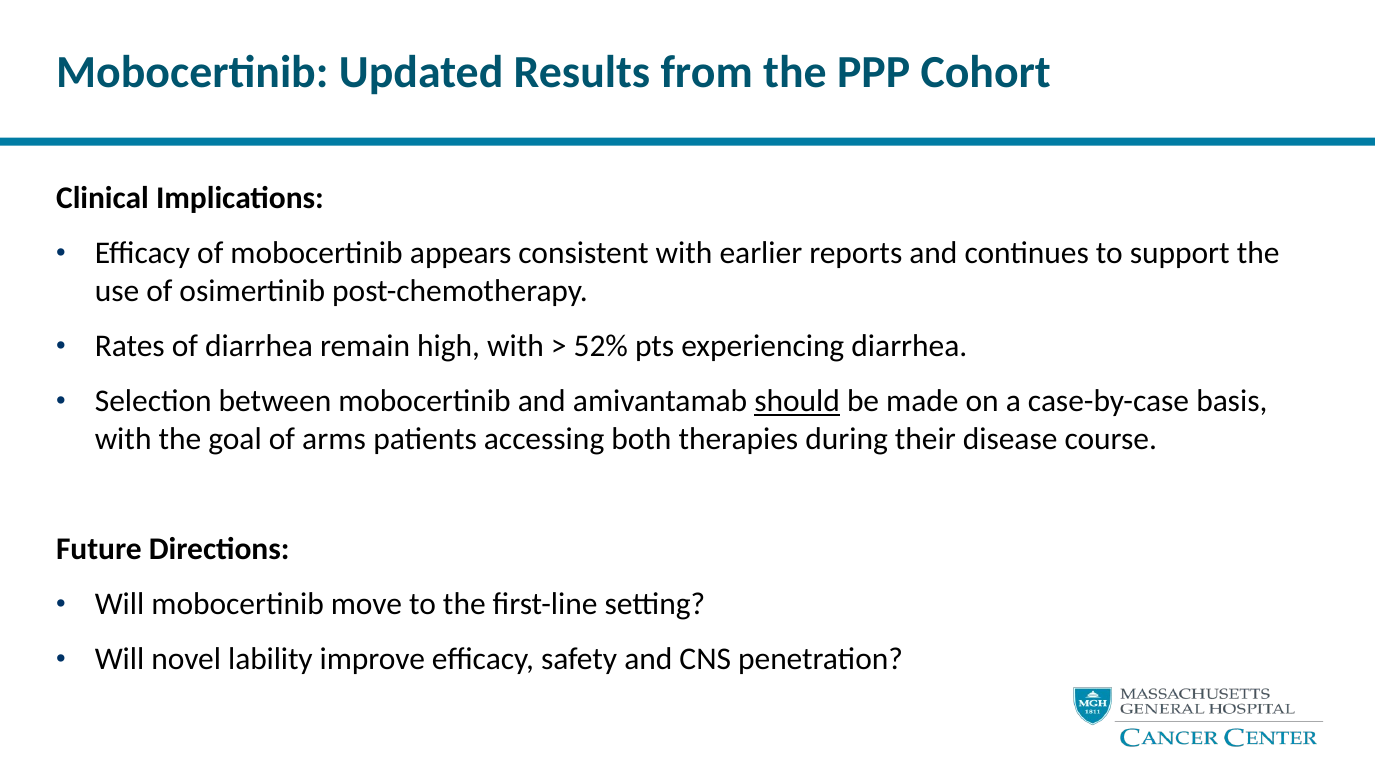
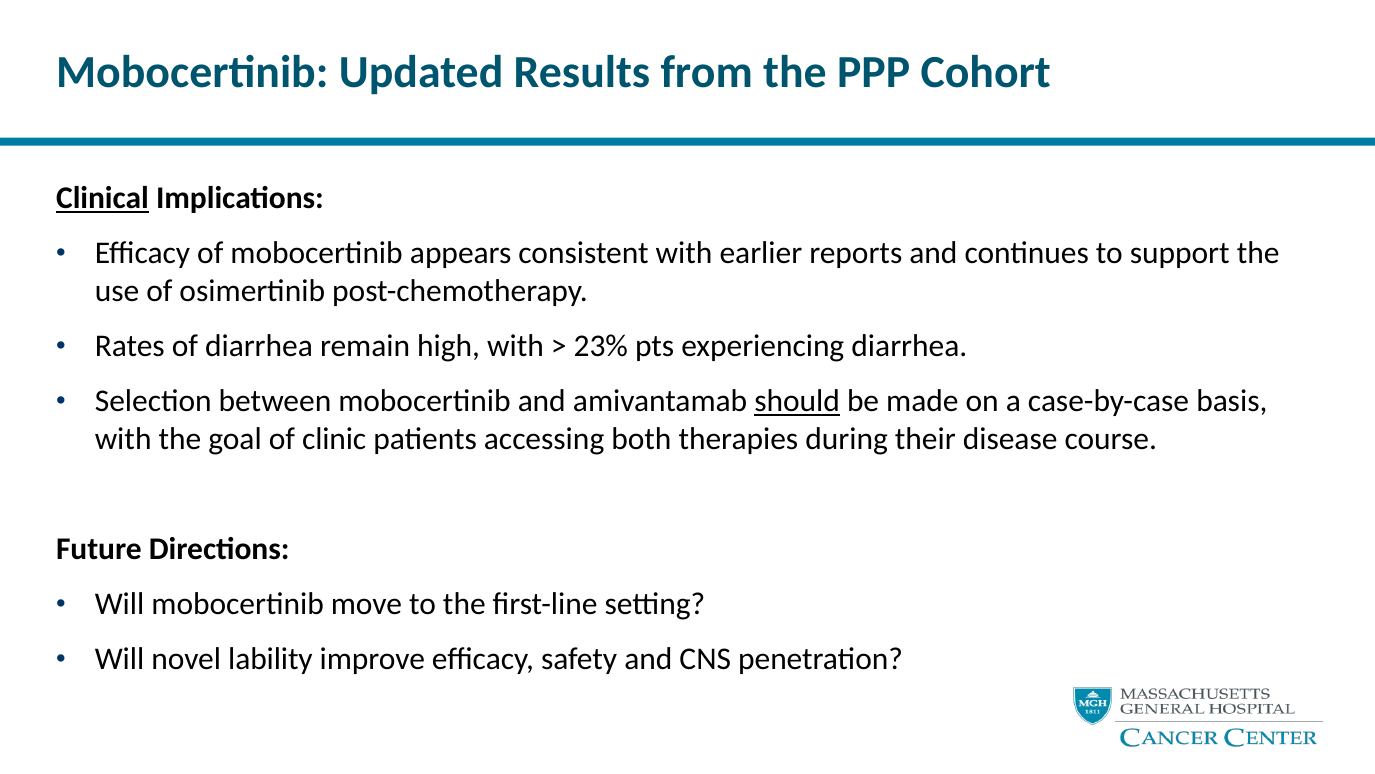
Clinical underline: none -> present (103, 198)
52%: 52% -> 23% (601, 346)
arms: arms -> clinic (334, 439)
